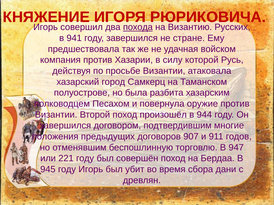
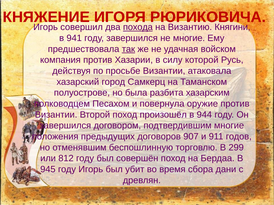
Русских: Русских -> Княгини (232, 27)
не стране: стране -> многие (189, 38)
так underline: none -> present (128, 49)
947: 947 -> 299 (236, 148)
221: 221 -> 812 (66, 159)
